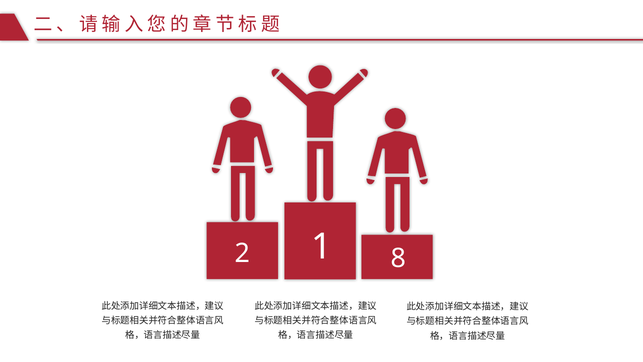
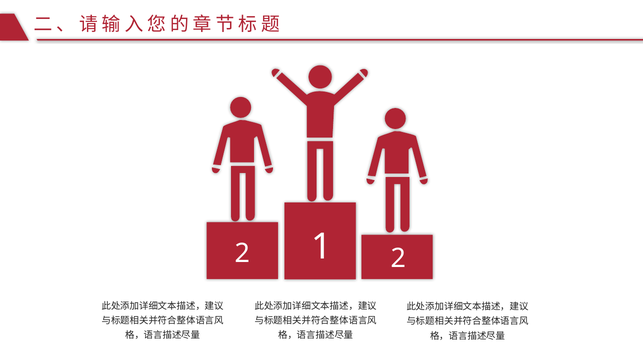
2 8: 8 -> 2 (398, 258)
